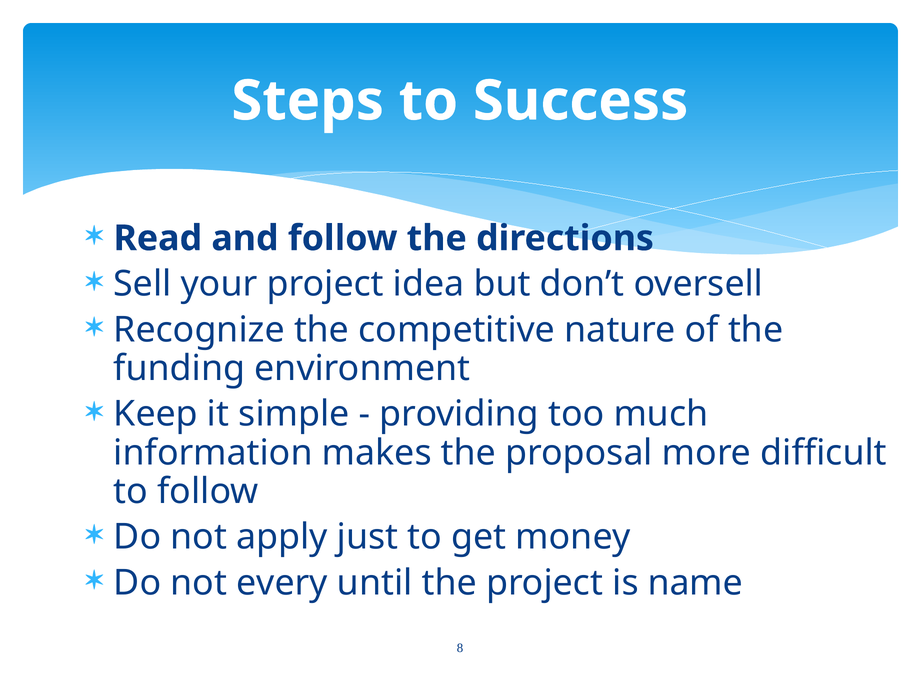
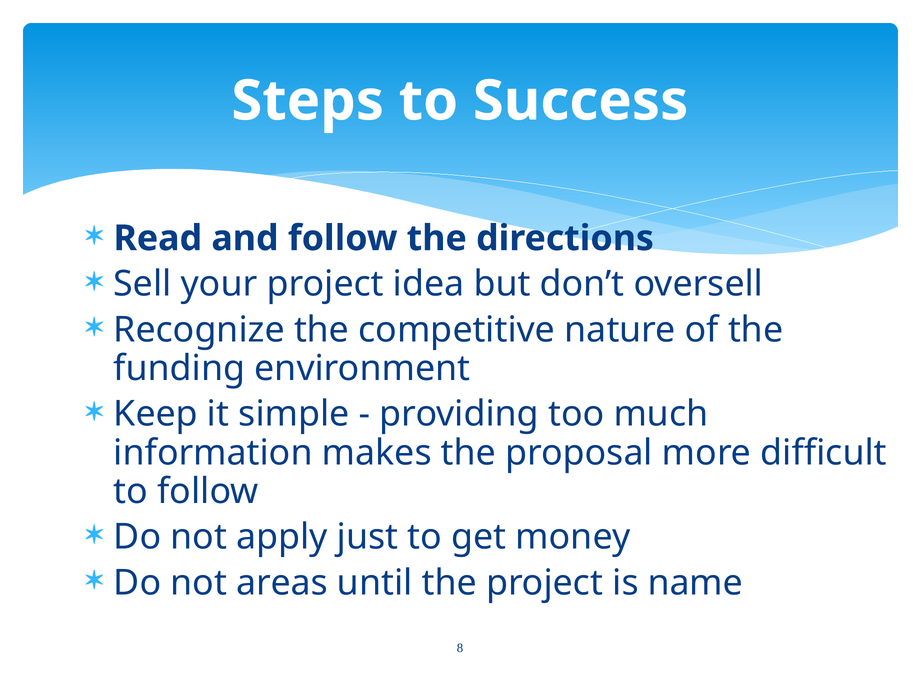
every: every -> areas (282, 583)
